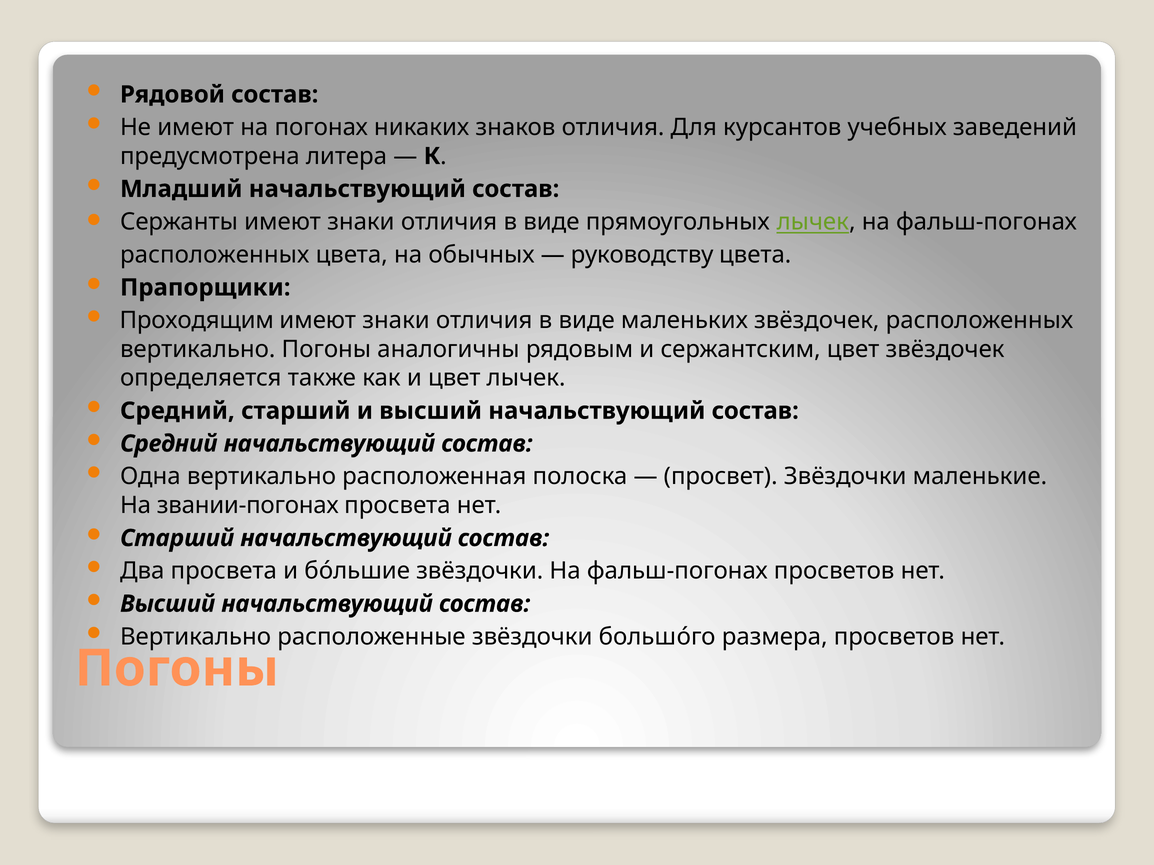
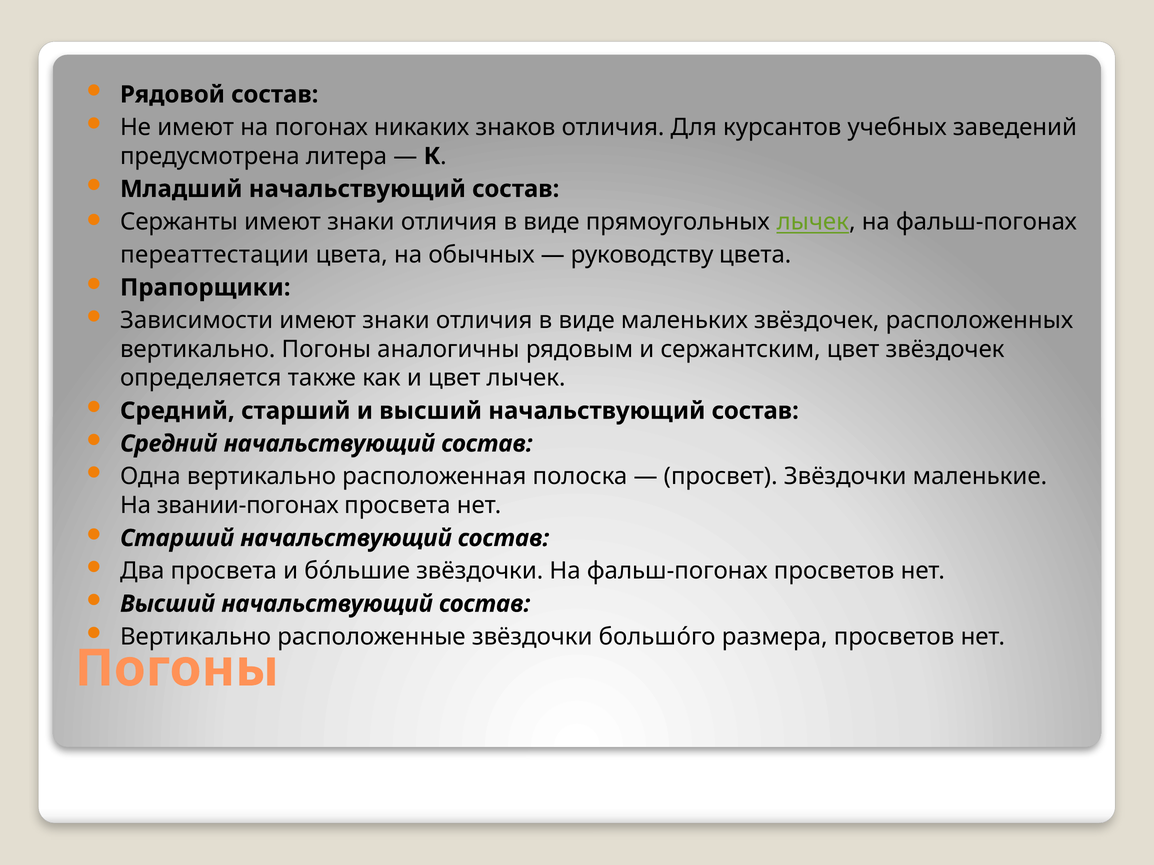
расположенных: расположенных -> переаттестации (215, 255)
Проходящим: Проходящим -> Зависимости (197, 321)
